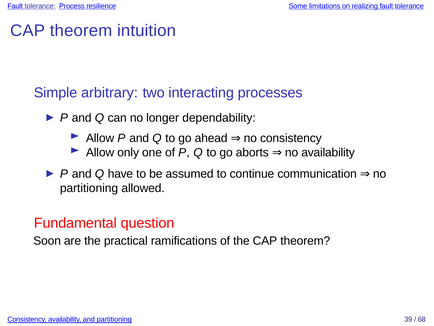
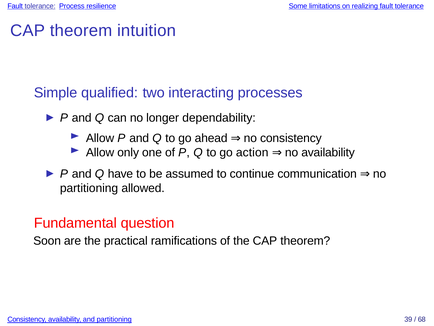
arbitrary: arbitrary -> qualified (110, 93)
aborts: aborts -> action (252, 152)
